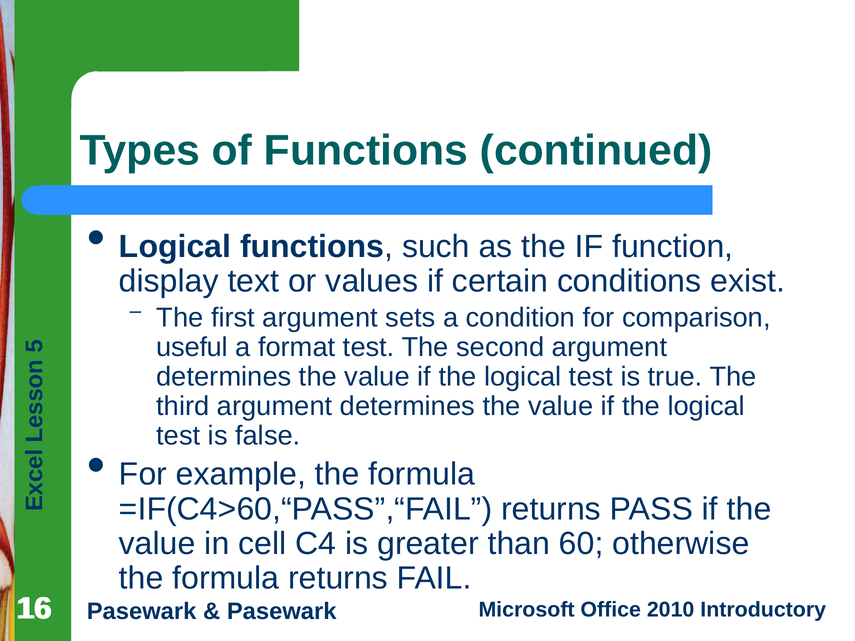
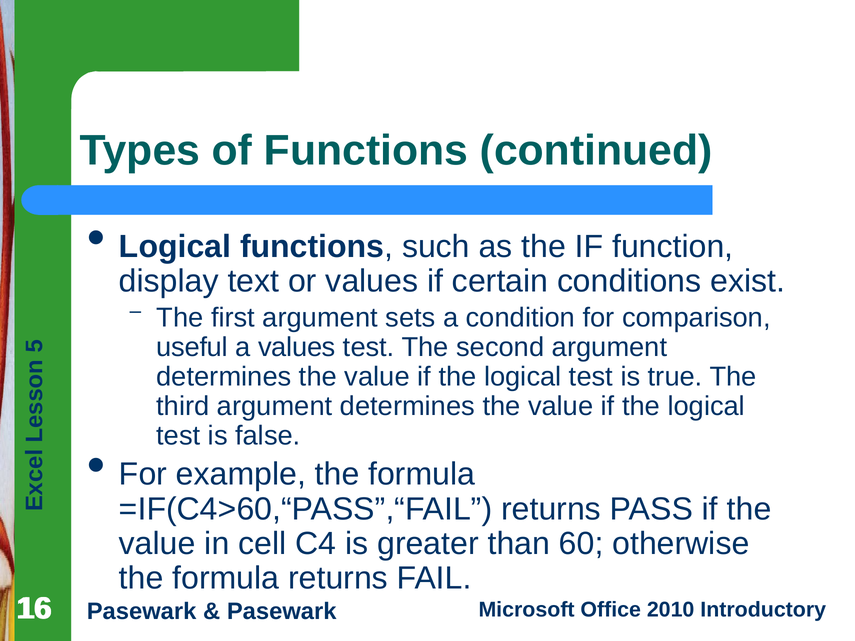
a format: format -> values (297, 347)
